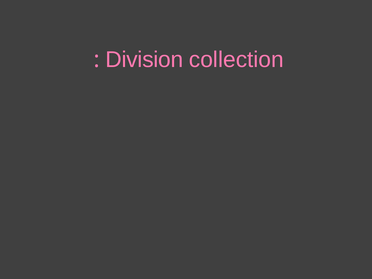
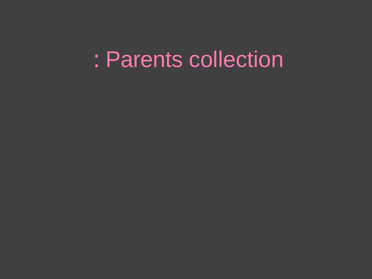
Division: Division -> Parents (144, 60)
